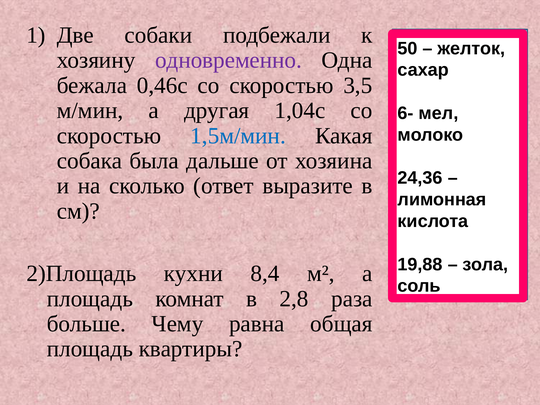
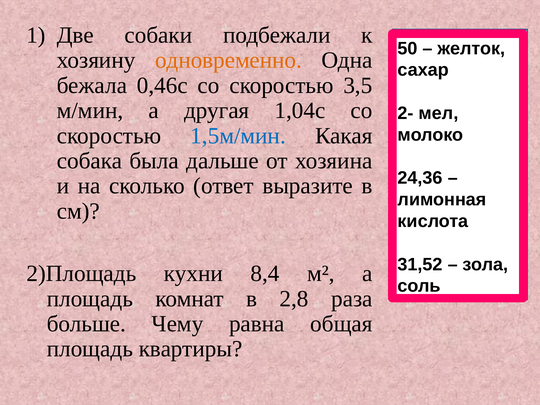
одновременно colour: purple -> orange (229, 60)
6-: 6- -> 2- (406, 113)
19,88: 19,88 -> 31,52 (420, 264)
